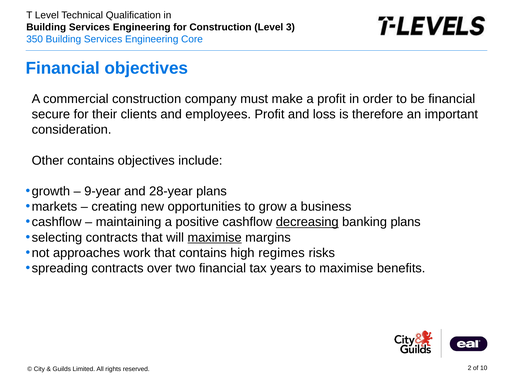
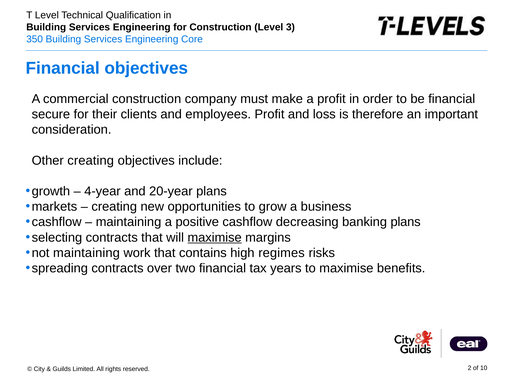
Other contains: contains -> creating (91, 160)
9-year: 9-year -> 4-year (103, 191)
28-year: 28-year -> 20-year (171, 191)
decreasing underline: present -> none (307, 222)
not approaches: approaches -> maintaining (86, 253)
